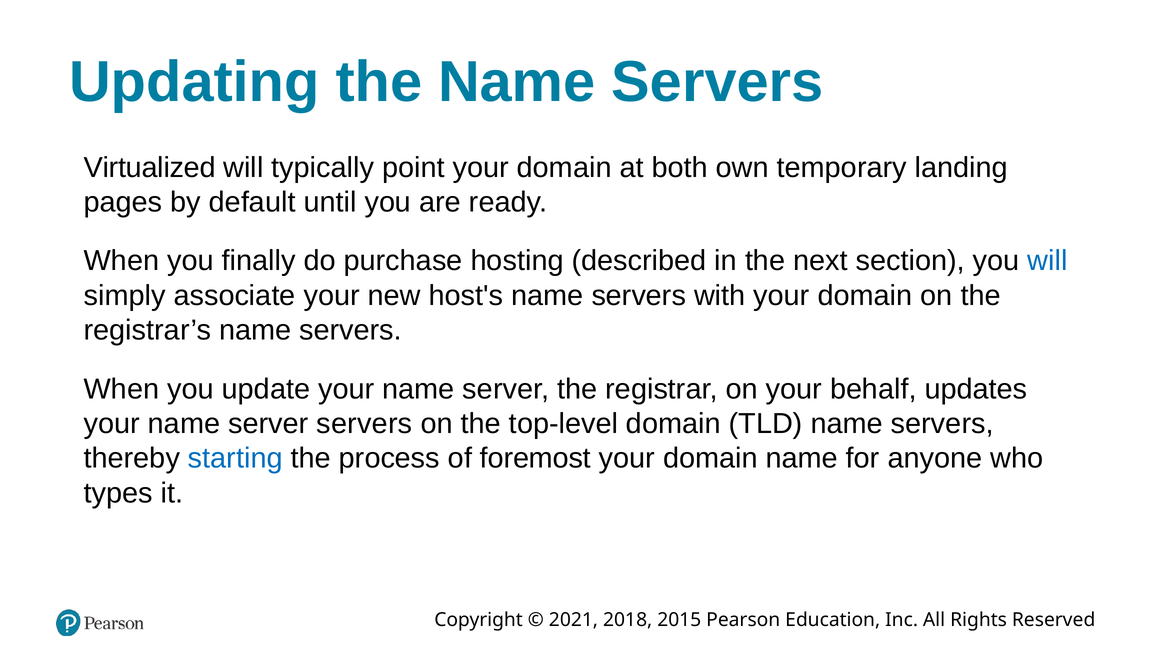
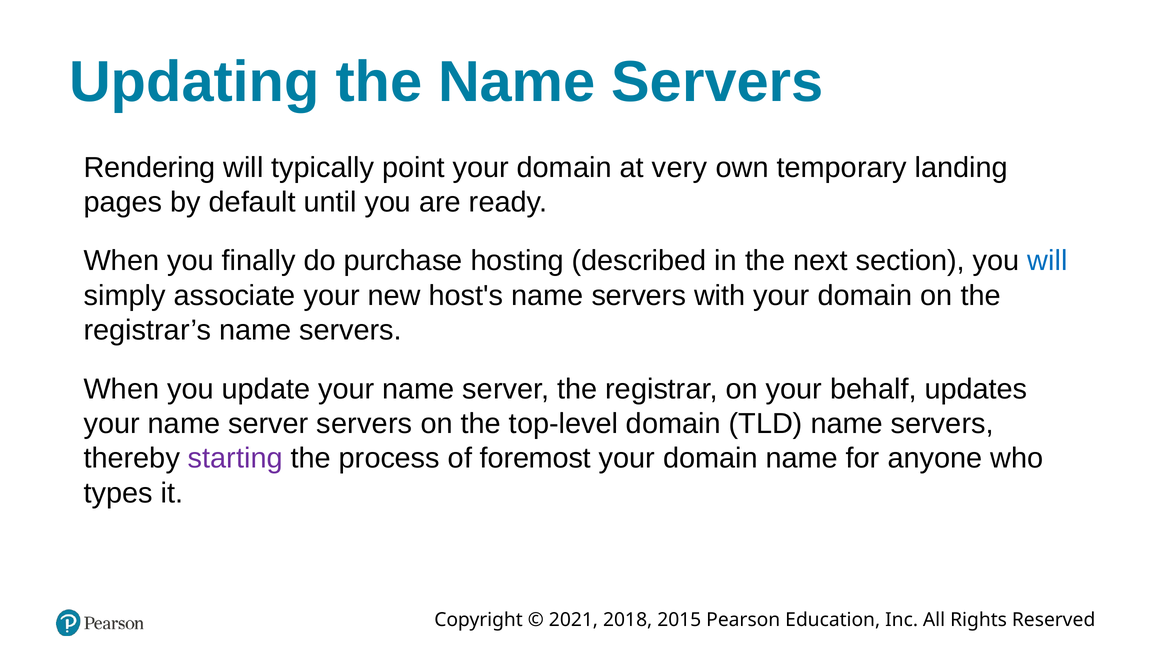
Virtualized: Virtualized -> Rendering (150, 168)
both: both -> very (680, 168)
starting colour: blue -> purple (235, 459)
